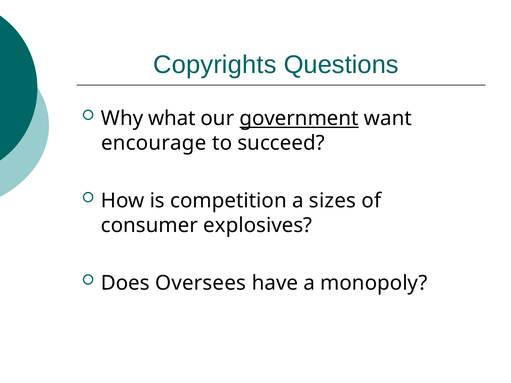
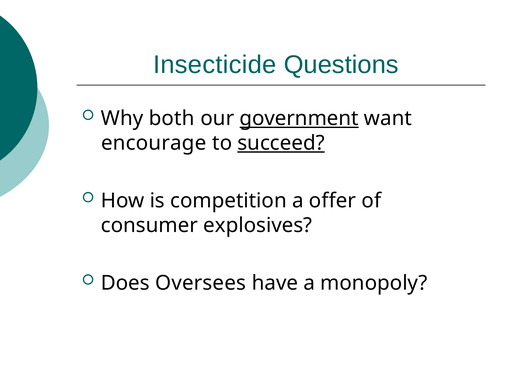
Copyrights: Copyrights -> Insecticide (215, 65)
what: what -> both (172, 118)
succeed underline: none -> present (281, 143)
sizes: sizes -> offer (333, 201)
